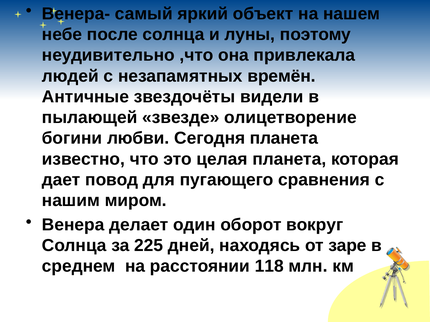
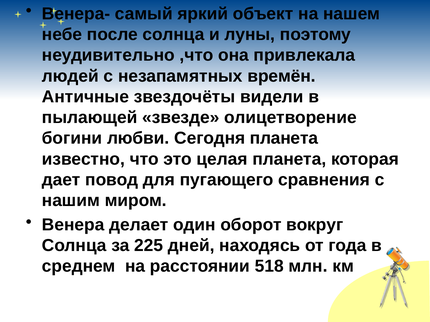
заре: заре -> года (348, 246)
118: 118 -> 518 (269, 267)
